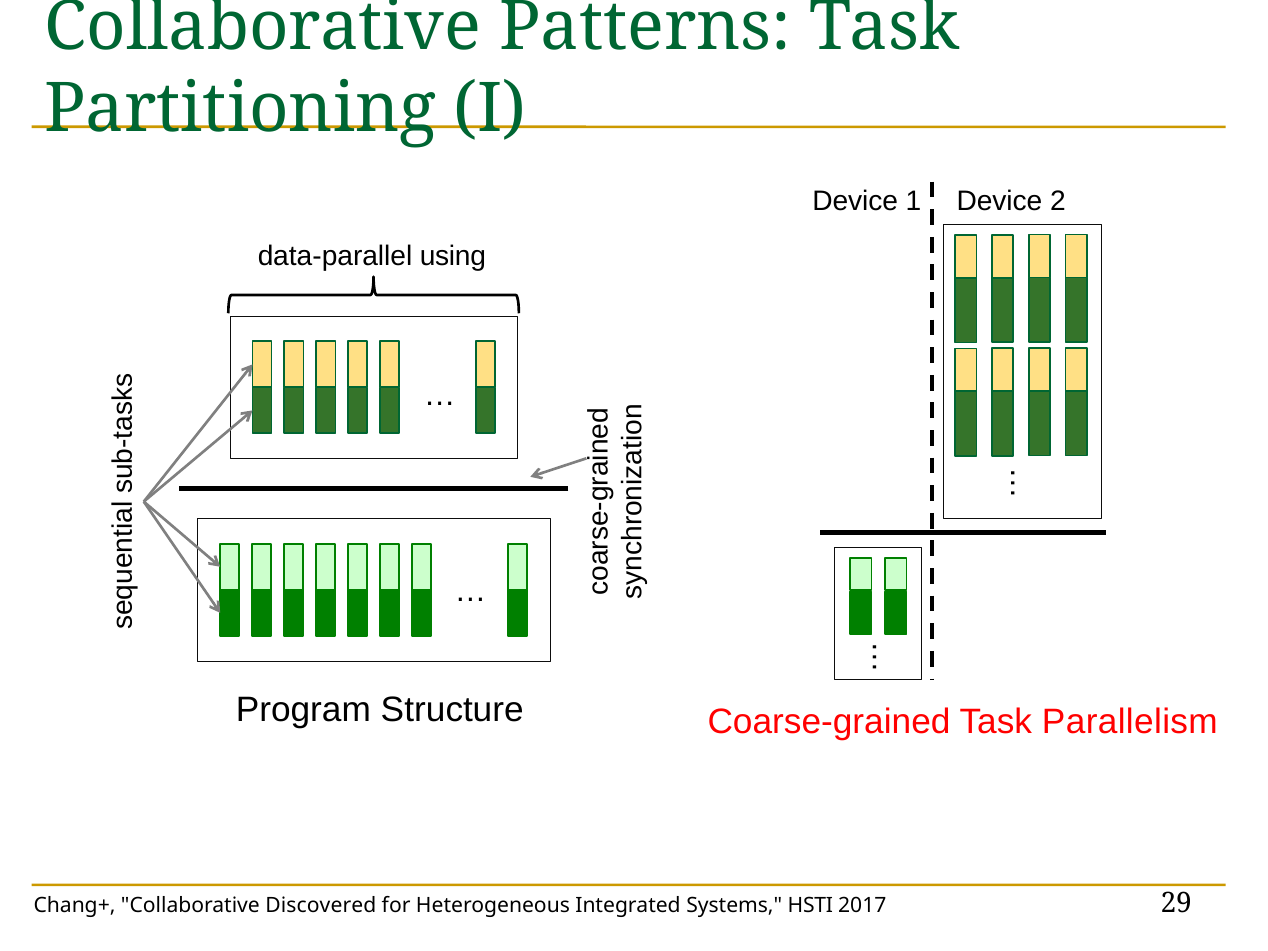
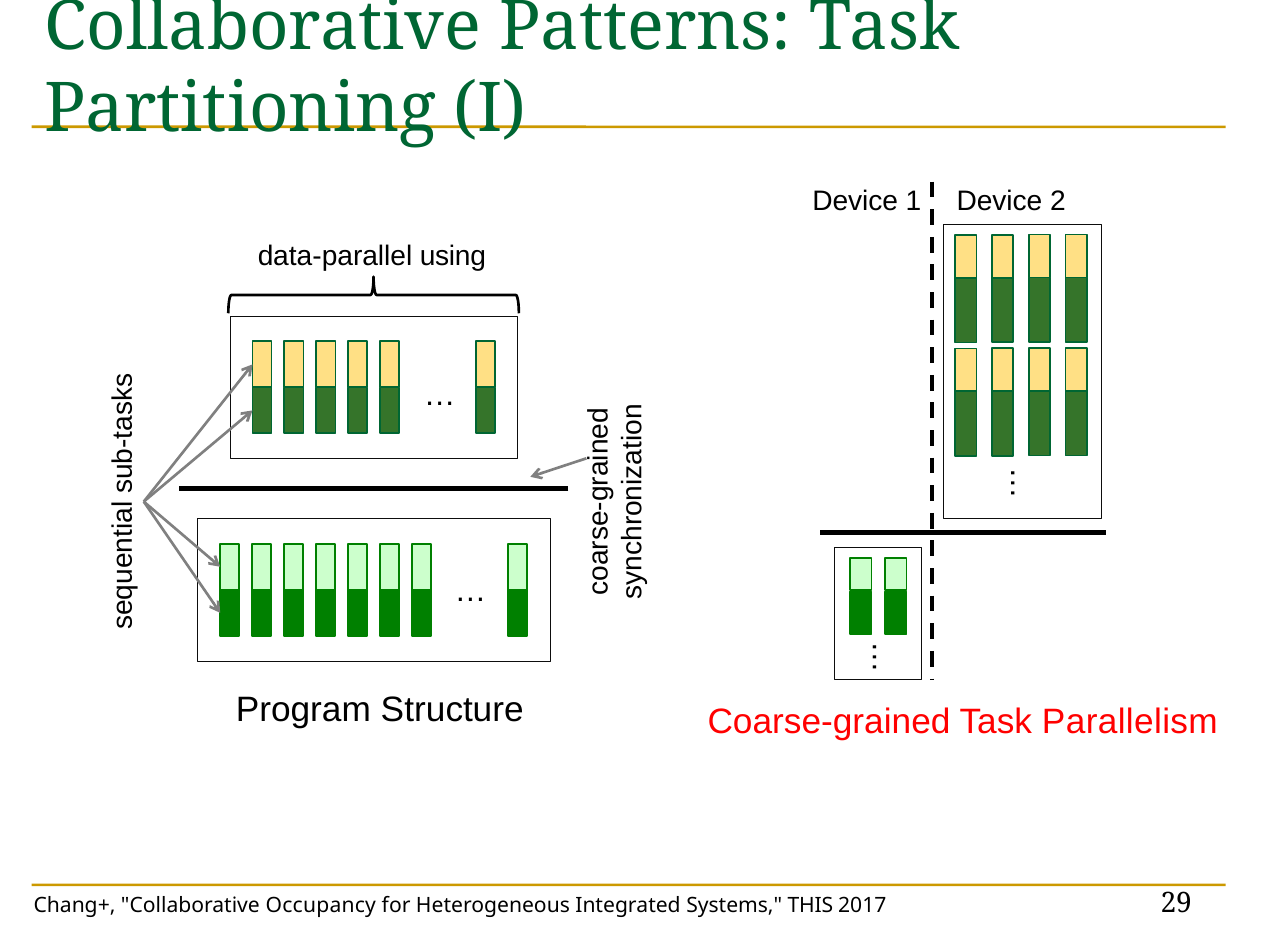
Discovered: Discovered -> Occupancy (321, 905)
HSTI: HSTI -> THIS (810, 905)
